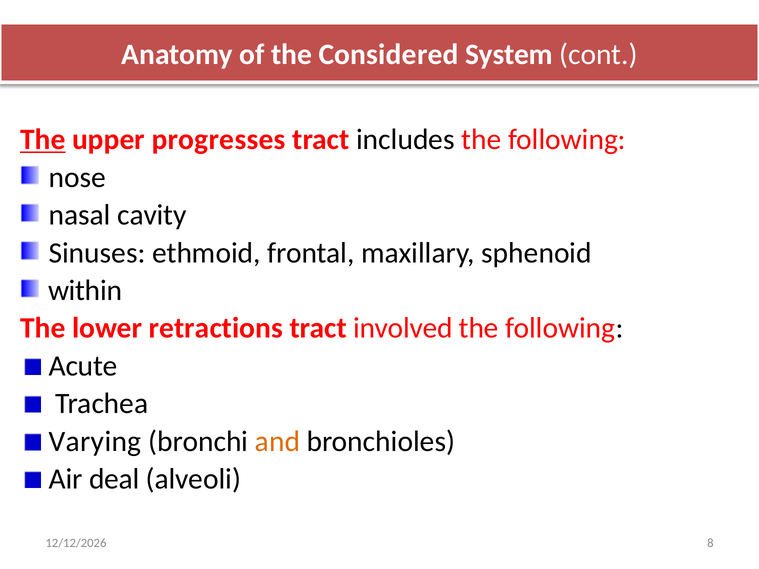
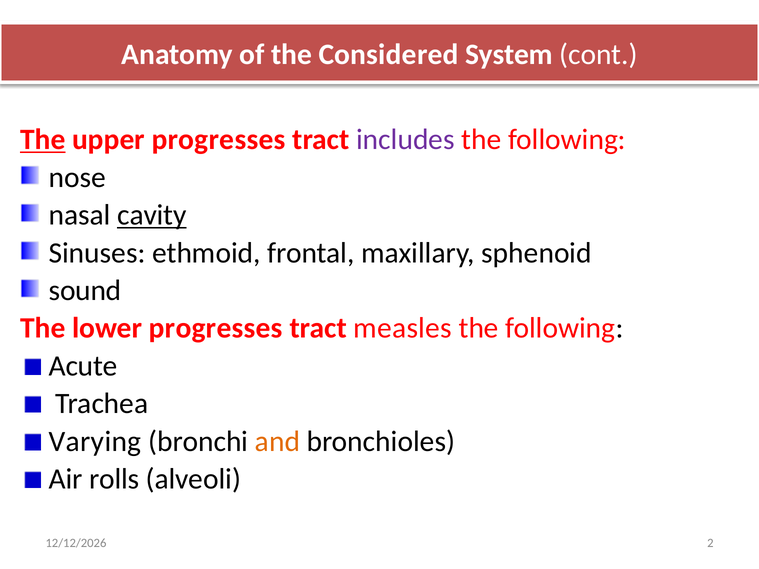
includes colour: black -> purple (405, 140)
cavity underline: none -> present (152, 215)
within: within -> sound (85, 291)
lower retractions: retractions -> progresses (216, 328)
involved: involved -> measles (403, 328)
deal: deal -> rolls (114, 479)
8: 8 -> 2 (710, 544)
